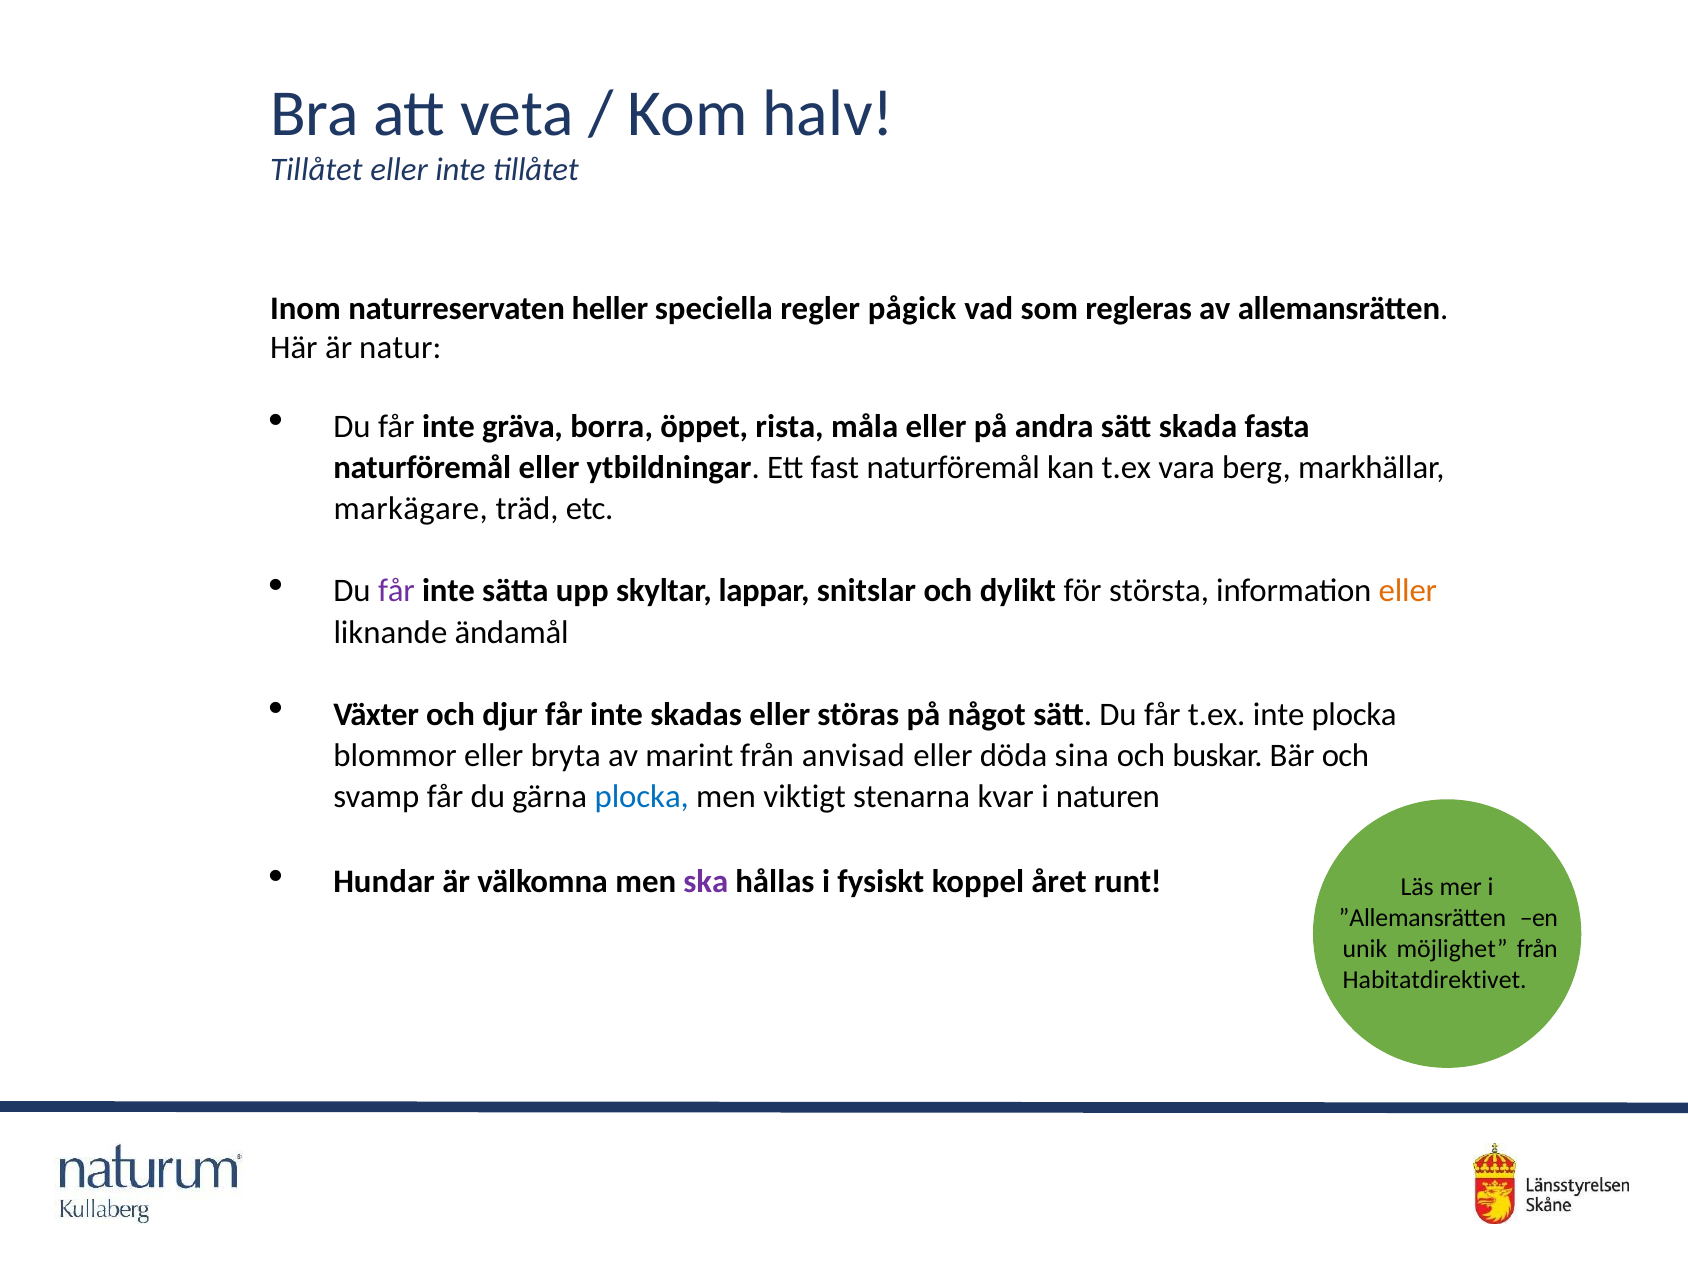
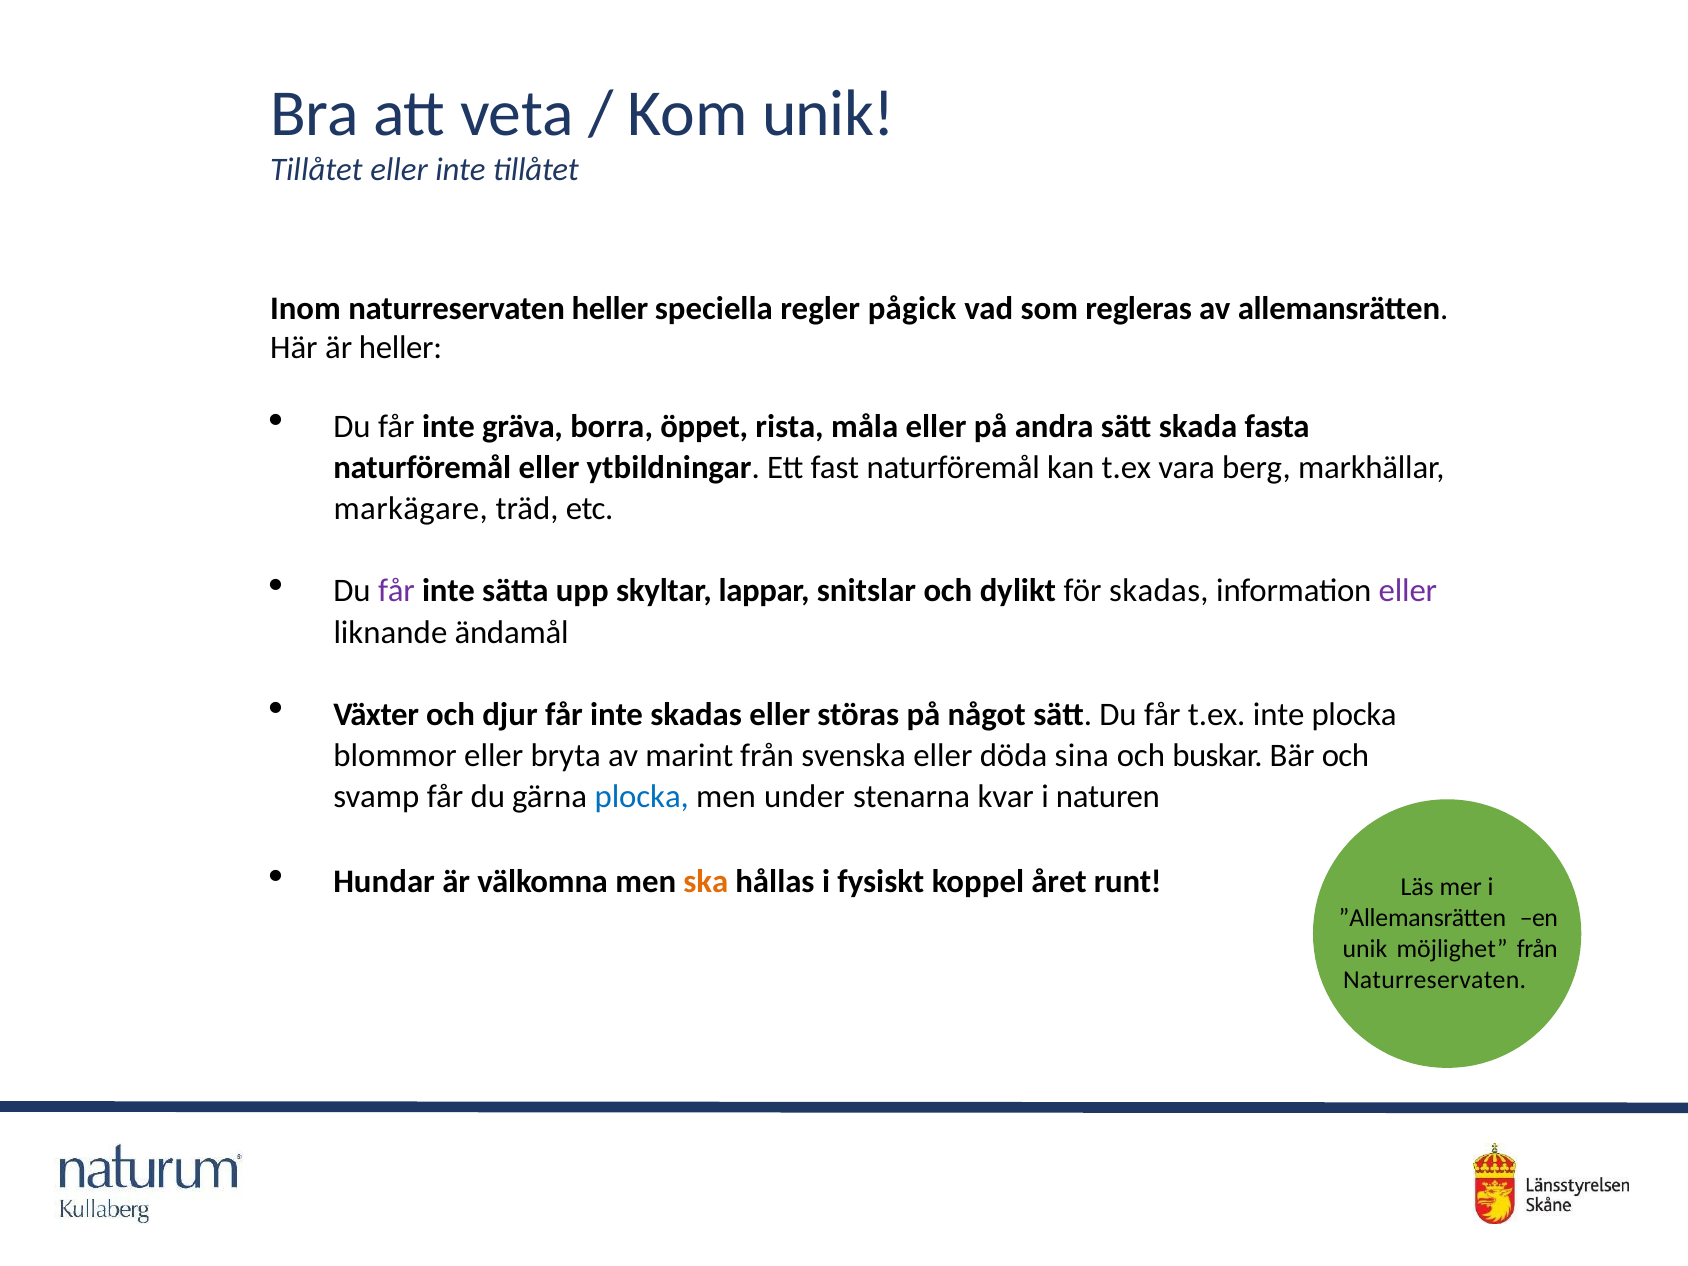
Kom halv: halv -> unik (828, 114)
är natur: natur -> heller (401, 348)
för största: största -> skadas (1159, 591)
eller colour: orange -> purple (1408, 591)
anvisad: anvisad -> svenska (854, 756)
viktigt: viktigt -> under (804, 797)
ska colour: purple -> orange (706, 882)
Habitatdirektivet: Habitatdirektivet -> Naturreservaten (1435, 980)
